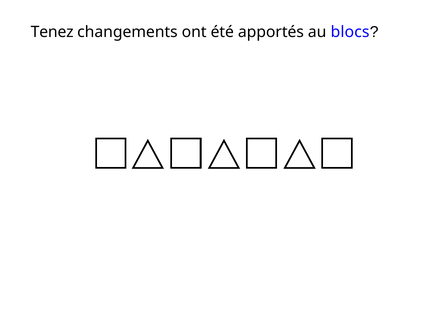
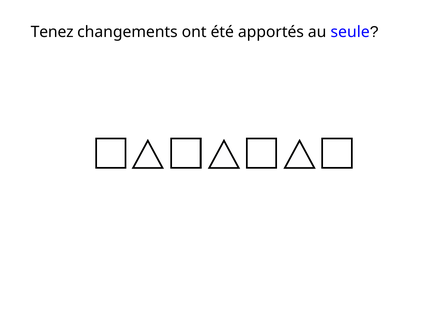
blocs: blocs -> seule (350, 32)
